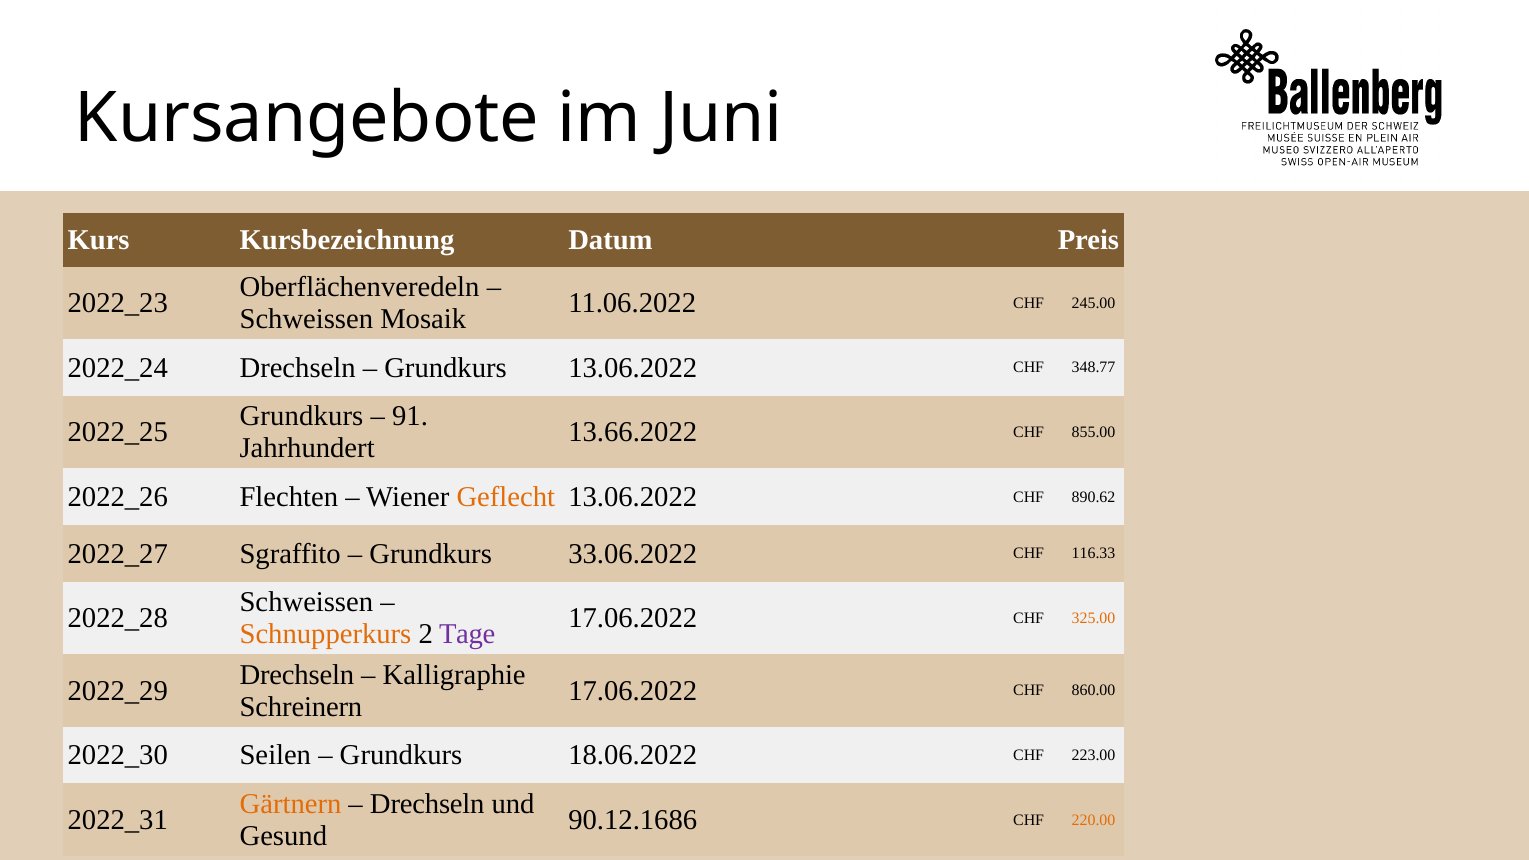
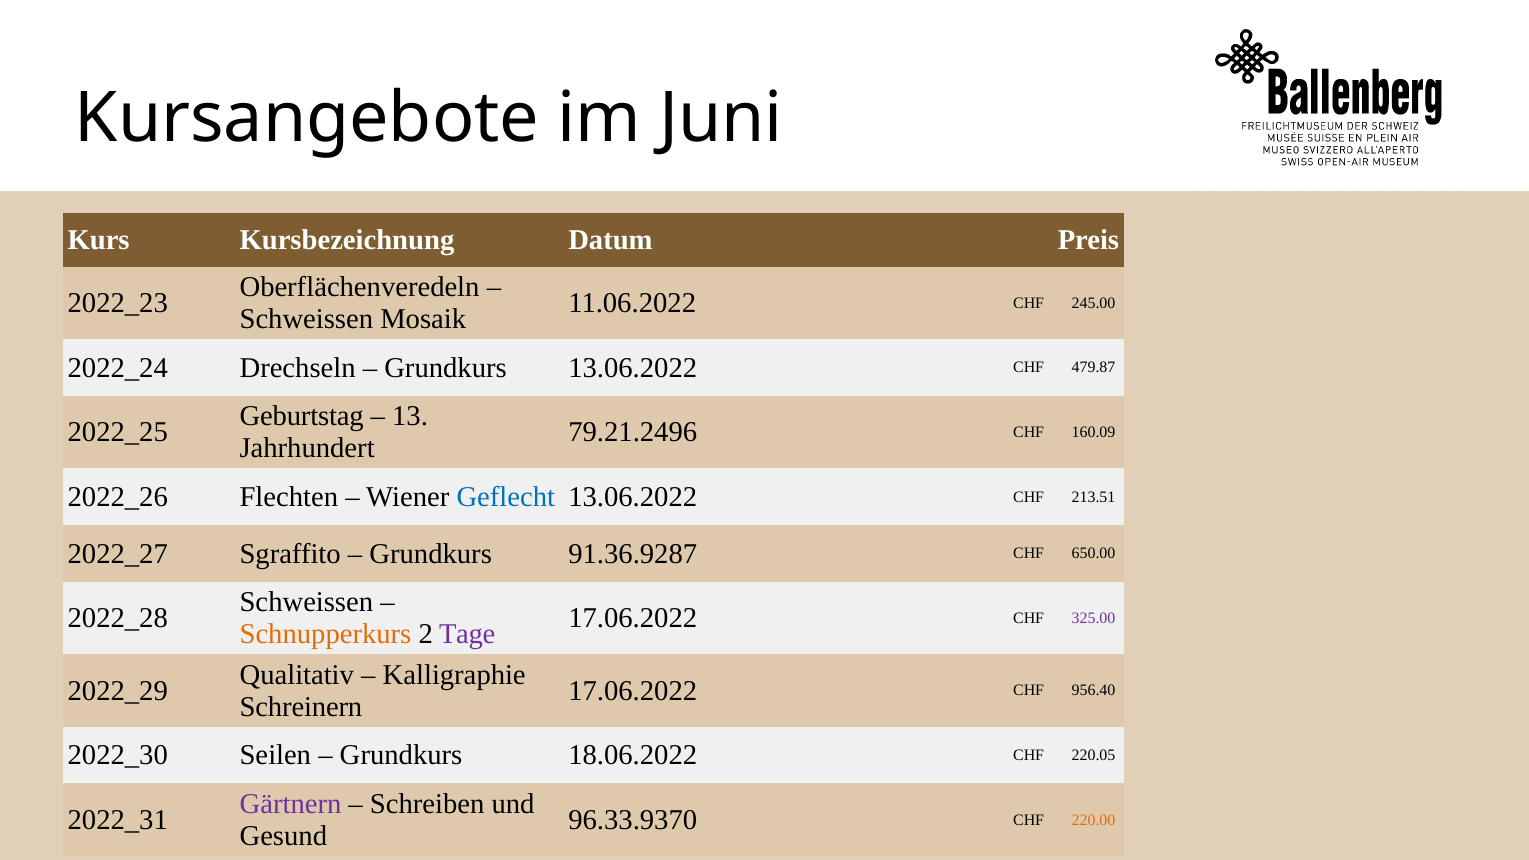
348.77: 348.77 -> 479.87 (1094, 368)
Grundkurs: Grundkurs -> Geburtstag (302, 417)
91: 91 -> 13 (410, 417)
13.66.2022: 13.66.2022 -> 79.21.2496 (633, 432)
855.00: 855.00 -> 160.09 (1094, 432)
Geflecht colour: orange -> blue (506, 497)
890.62: 890.62 -> 213.51 (1094, 497)
33.06.2022: 33.06.2022 -> 91.36.9287 (633, 554)
116.33: 116.33 -> 650.00 (1094, 554)
325.00 colour: orange -> purple (1094, 618)
Drechseln: Drechseln -> Qualitativ (297, 675)
860.00: 860.00 -> 956.40 (1094, 691)
223.00: 223.00 -> 220.05 (1094, 755)
Gärtnern colour: orange -> purple (291, 804)
Drechseln: Drechseln -> Schreiben (427, 804)
90.12.1686: 90.12.1686 -> 96.33.9370 (633, 820)
